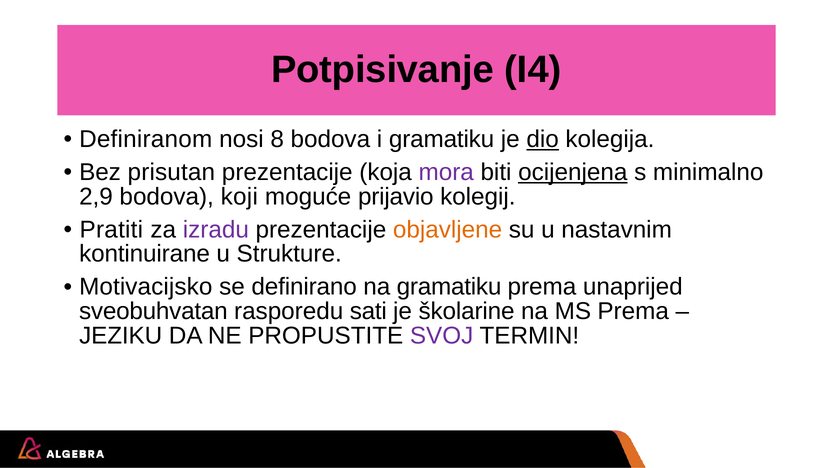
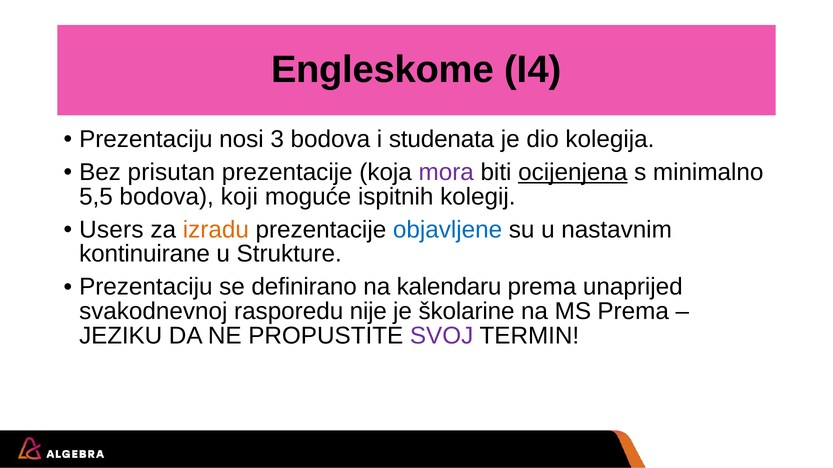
Potpisivanje: Potpisivanje -> Engleskome (382, 70)
Definiranom: Definiranom -> Prezentaciju (146, 139)
8: 8 -> 3 (277, 139)
i gramatiku: gramatiku -> studenata (442, 139)
dio underline: present -> none (543, 139)
2,9: 2,9 -> 5,5 (96, 197)
prijavio: prijavio -> ispitnih (396, 197)
Pratiti: Pratiti -> Users (111, 230)
izradu colour: purple -> orange (216, 230)
objavljene colour: orange -> blue (448, 230)
Motivacijsko: Motivacijsko -> Prezentaciju (146, 287)
na gramatiku: gramatiku -> kalendaru (449, 287)
sveobuhvatan: sveobuhvatan -> svakodnevnoj (153, 312)
sati: sati -> nije (368, 312)
